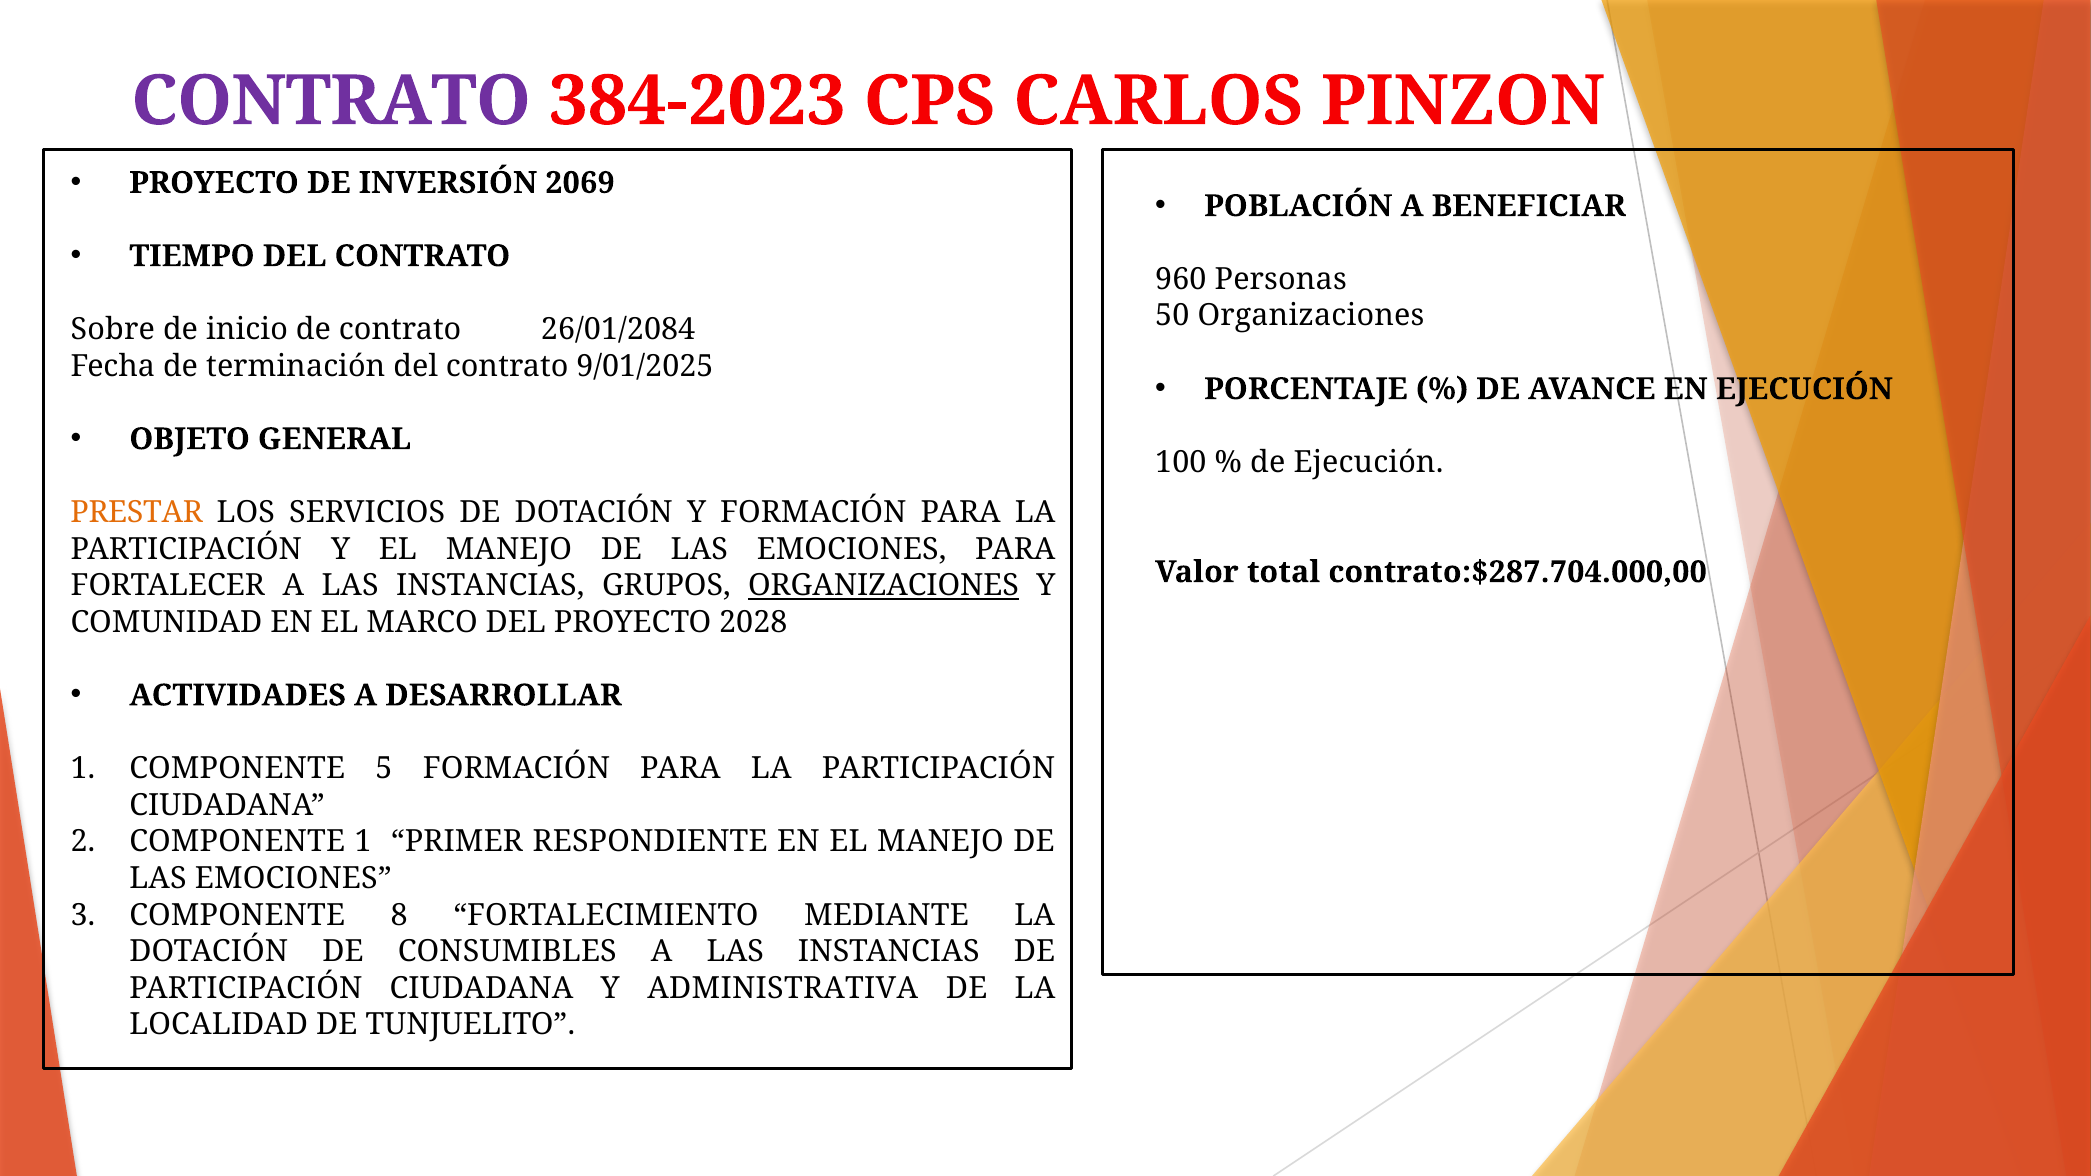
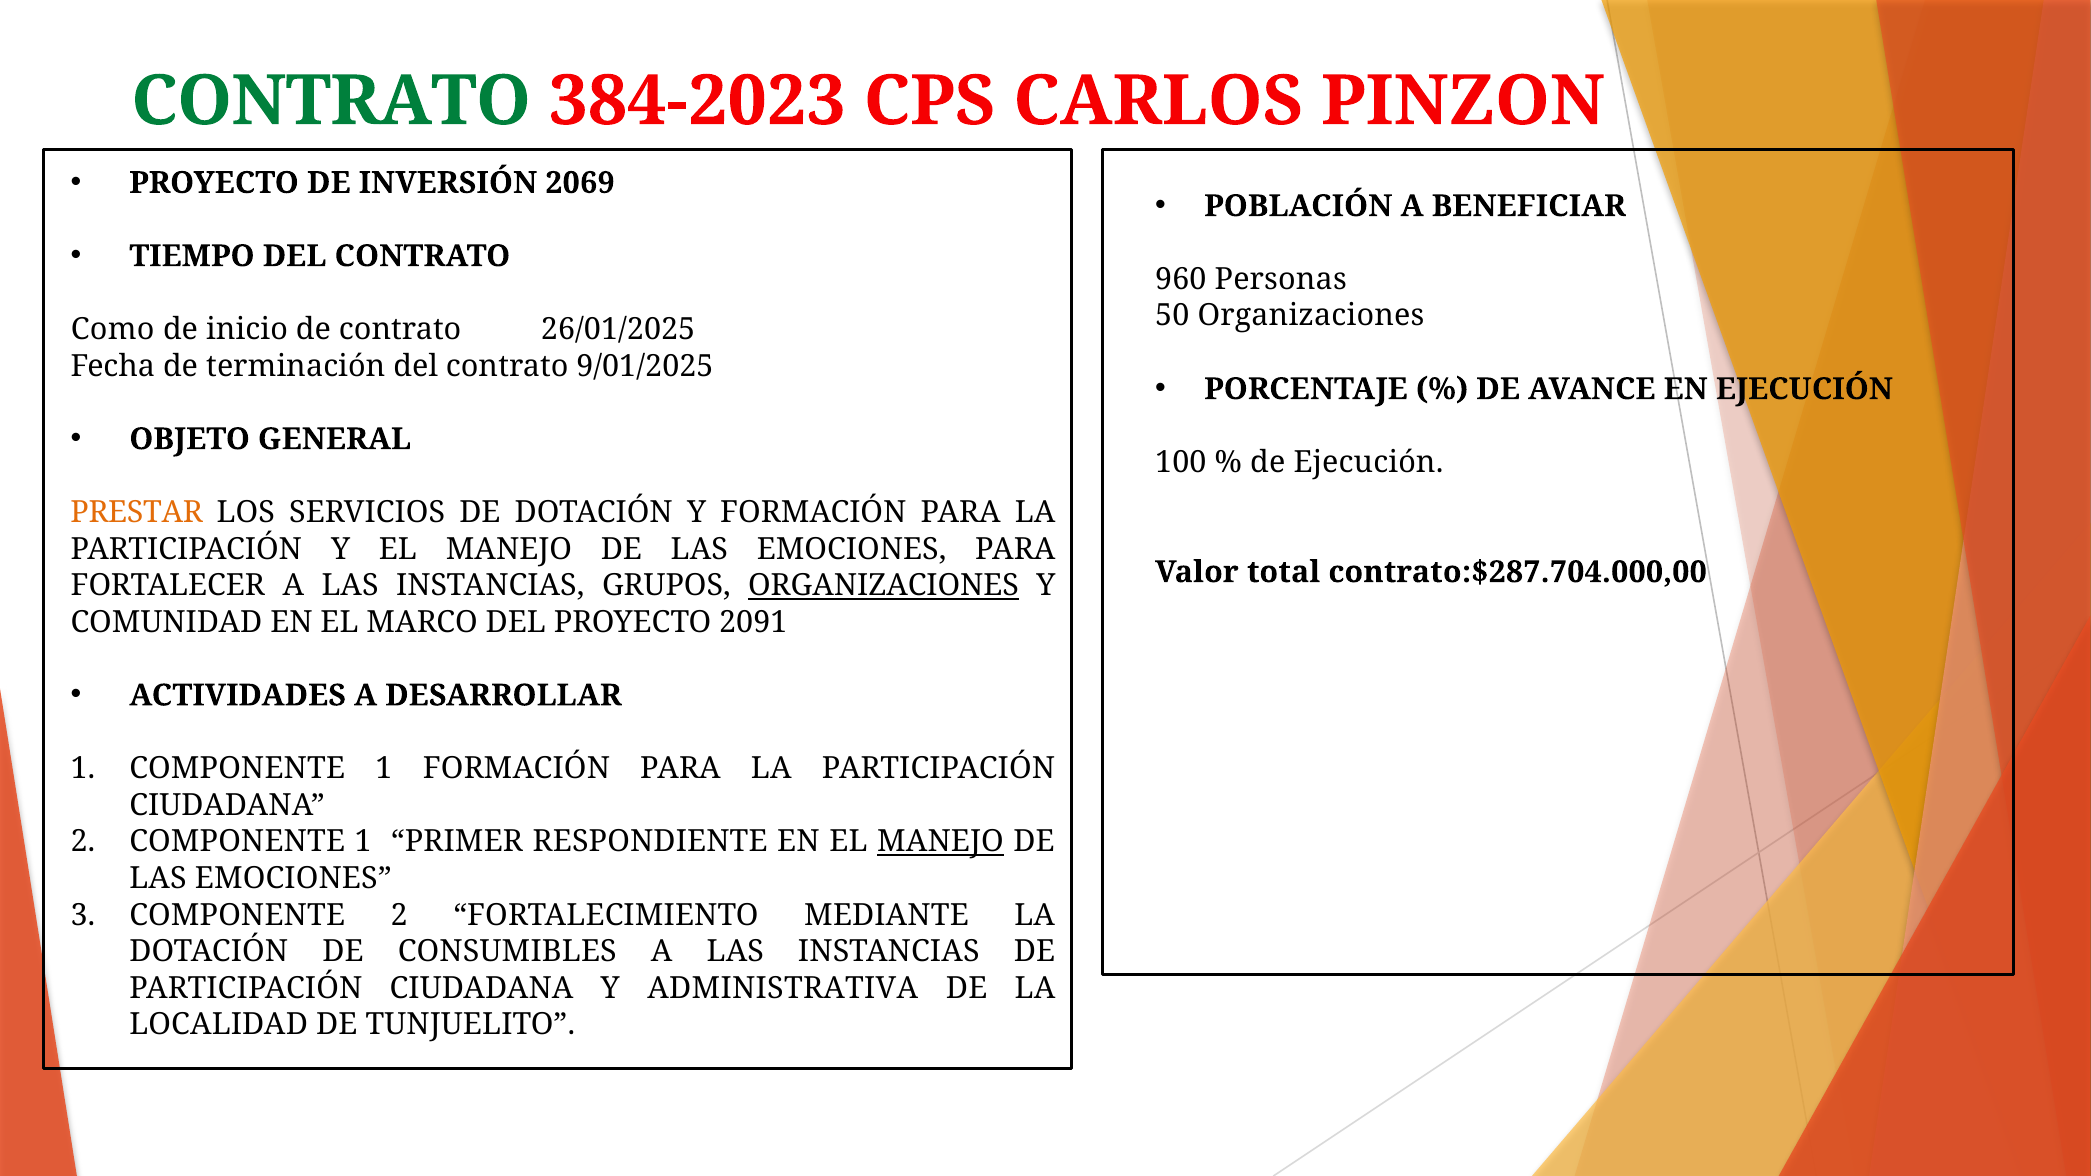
CONTRATO colour: purple -> green (331, 101)
Sobre: Sobre -> Como (113, 329)
26/01/2084: 26/01/2084 -> 26/01/2025 (618, 329)
2028: 2028 -> 2091 (753, 622)
1 COMPONENTE 5: 5 -> 1 (384, 769)
MANEJO underline: none -> present (940, 842)
COMPONENTE 8: 8 -> 2 (399, 915)
